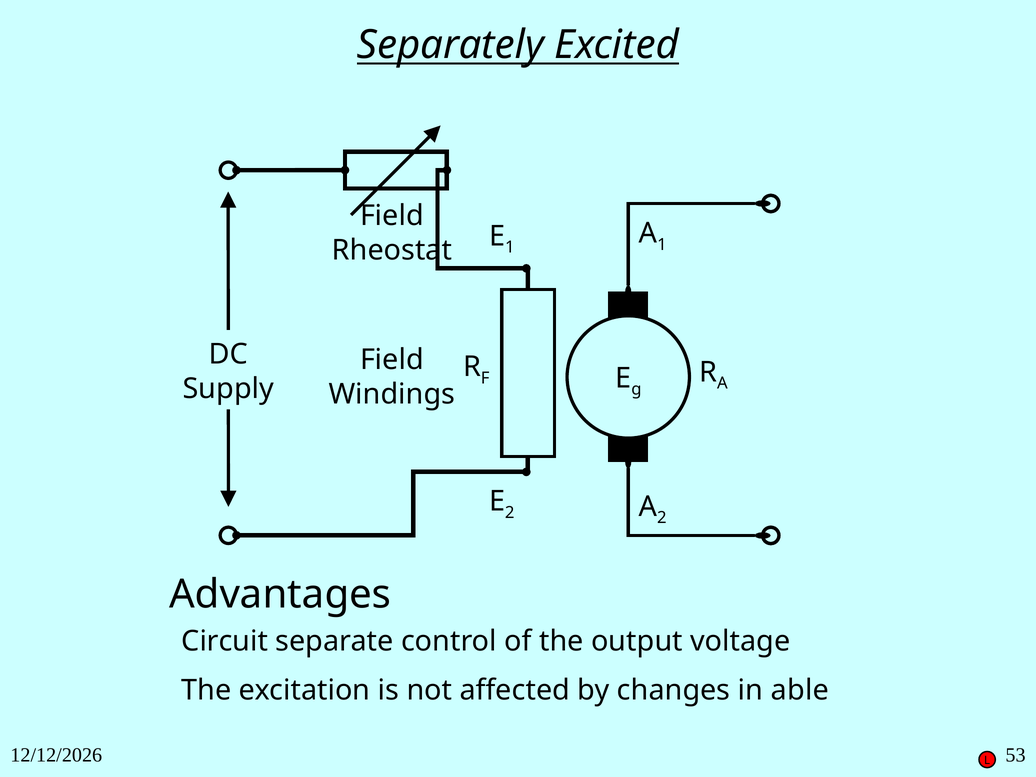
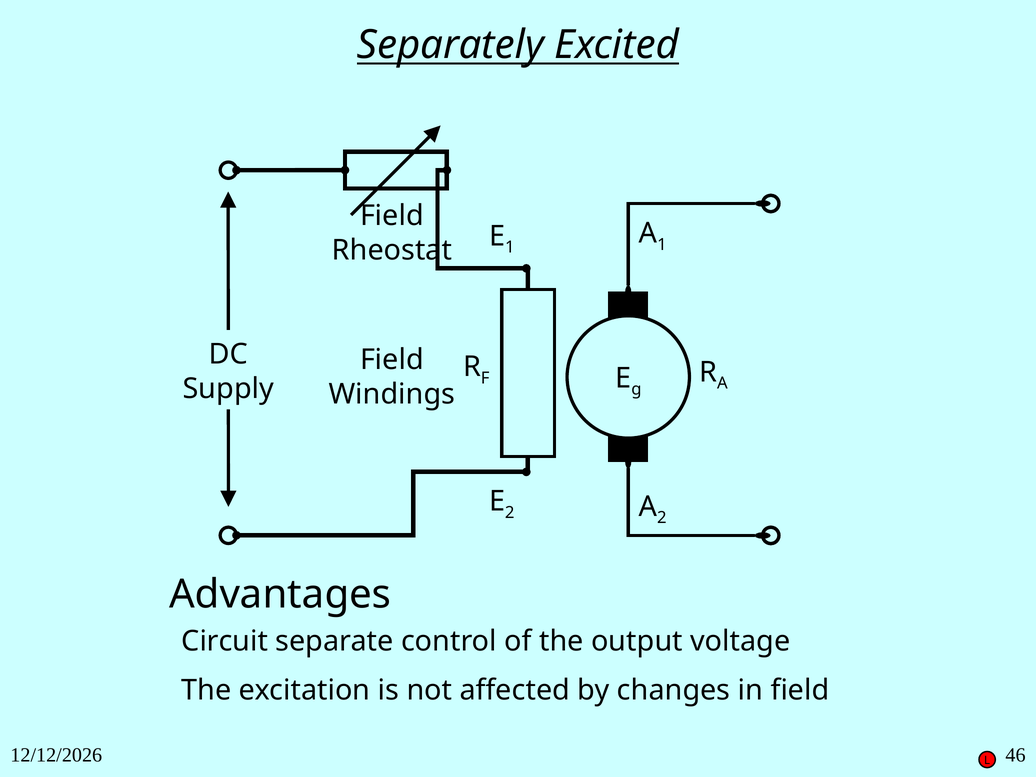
in able: able -> field (800, 690)
53: 53 -> 46 (1016, 755)
